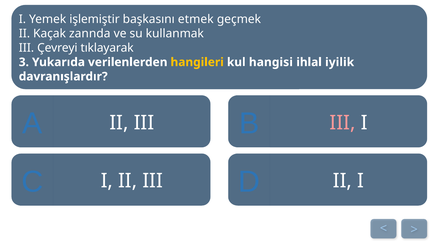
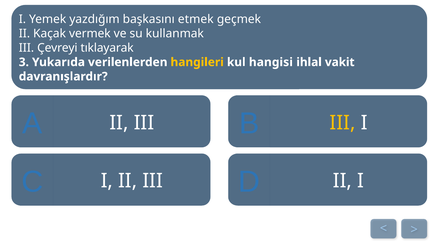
işlemiştir: işlemiştir -> yazdığım (94, 19)
zannda: zannda -> vermek (90, 33)
iyilik: iyilik -> vakit (340, 62)
III colour: pink -> yellow (343, 123)
